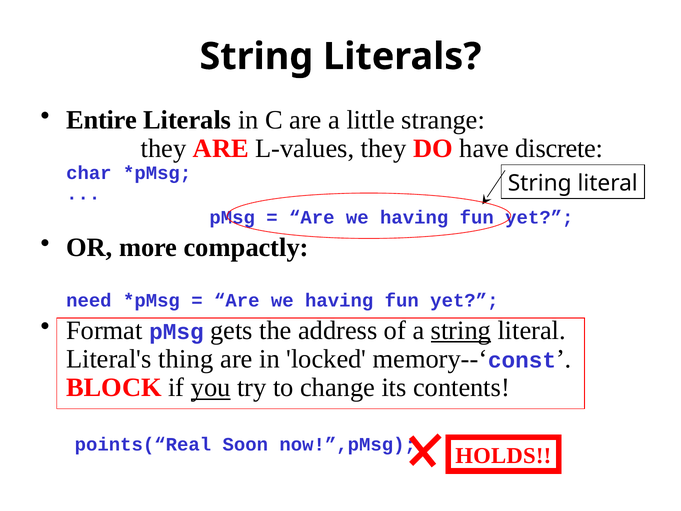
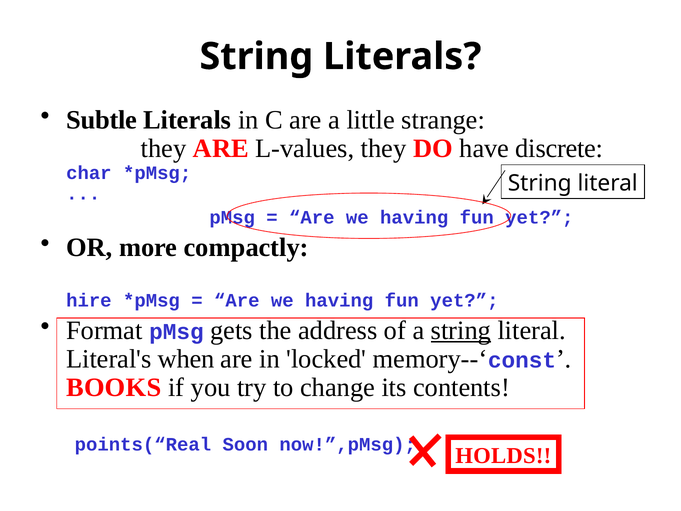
Entire: Entire -> Subtle (102, 120)
need: need -> hire (89, 300)
thing: thing -> when (186, 359)
BLOCK: BLOCK -> BOOKS (114, 387)
you underline: present -> none (211, 387)
